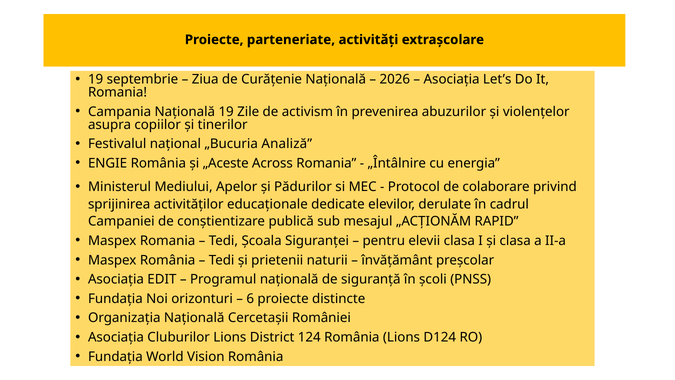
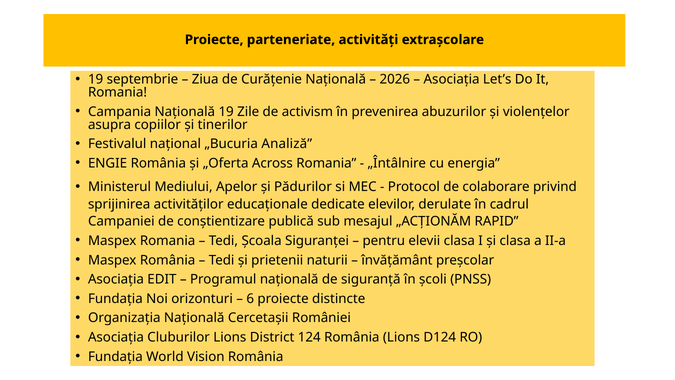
„Aceste: „Aceste -> „Oferta (226, 163)
